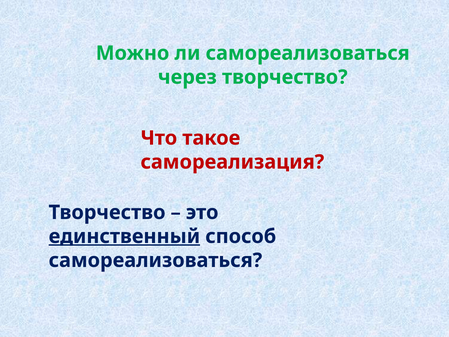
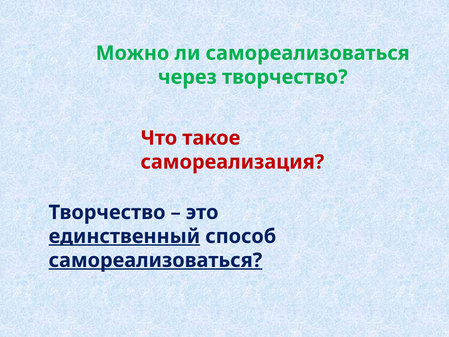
самореализоваться underline: none -> present (155, 260)
